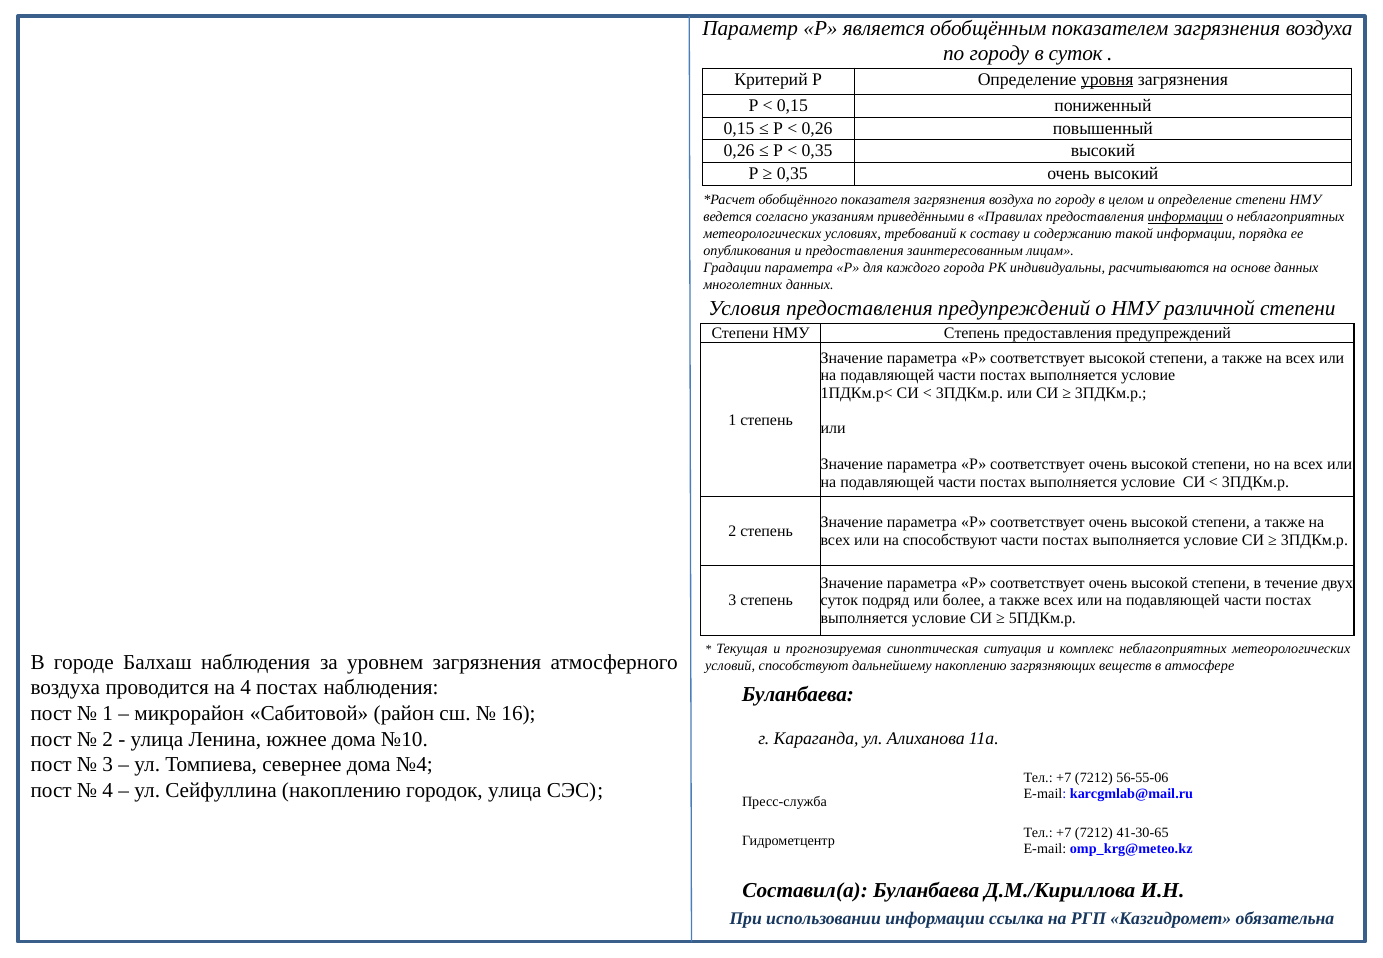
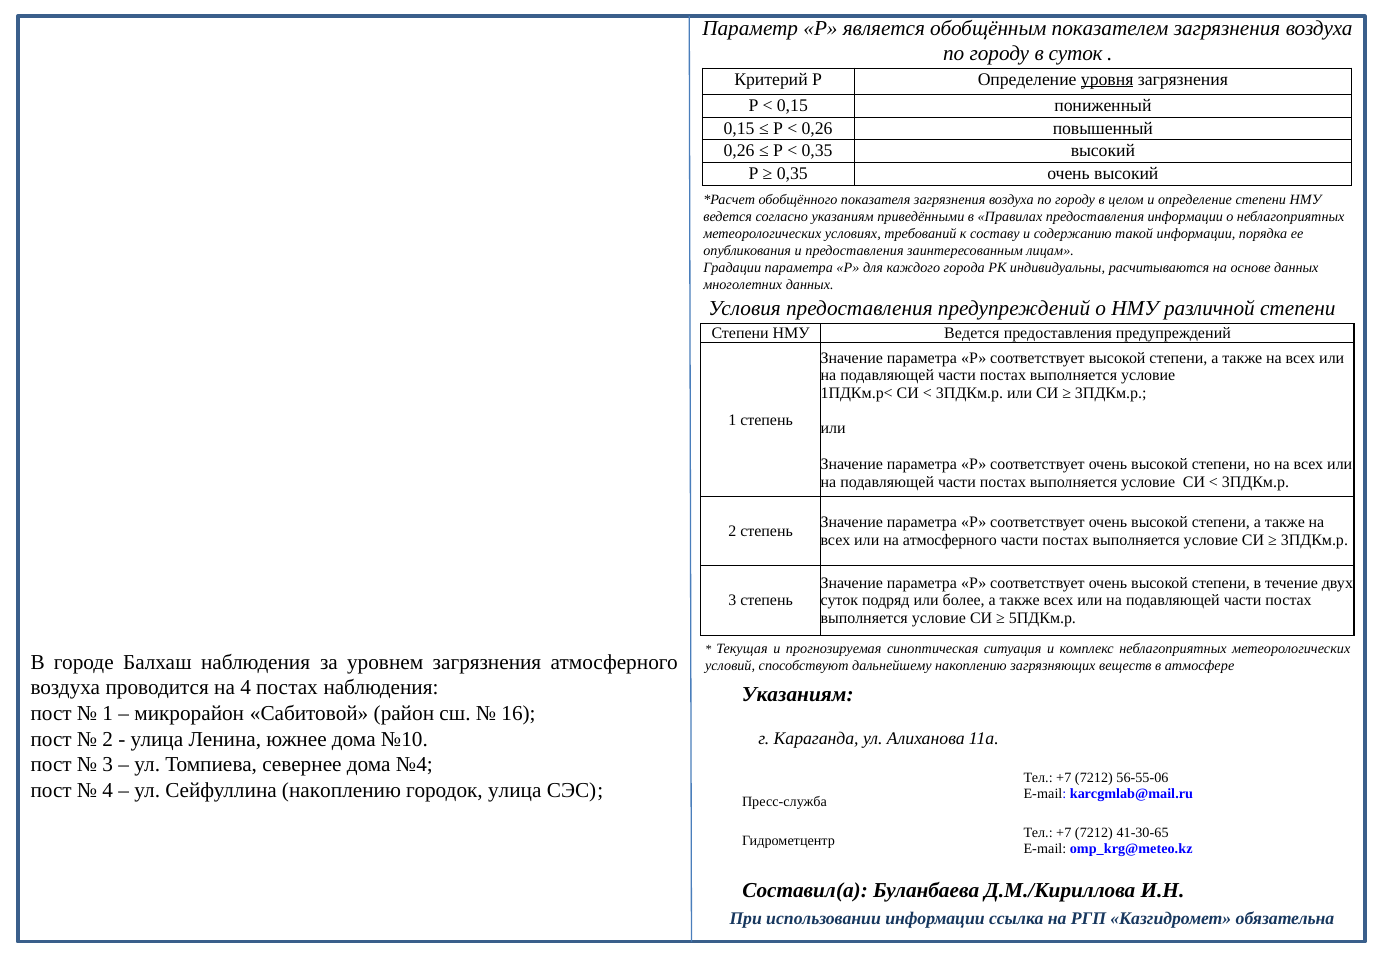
информации underline: present -> none (1185, 217)
Степень: Степень -> Ведется (972, 333)
на способствуют: способствуют -> атмосферного (950, 540)
Буланбаева: Буланбаева -> Указаниям (798, 694)
